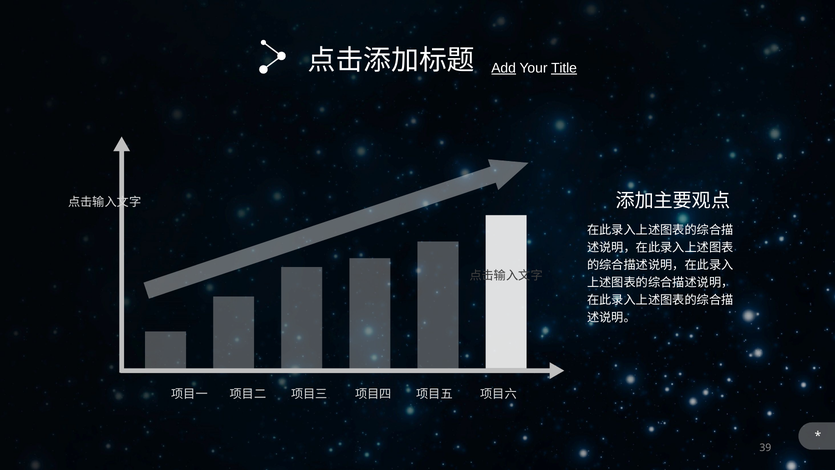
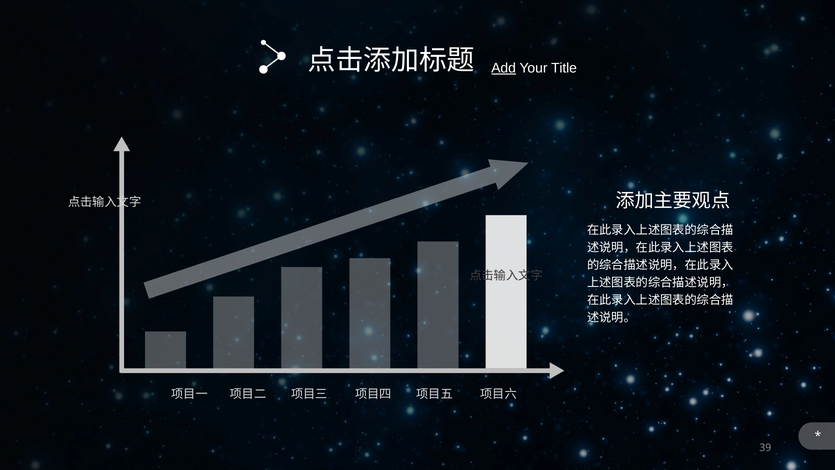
Title underline: present -> none (564, 68)
